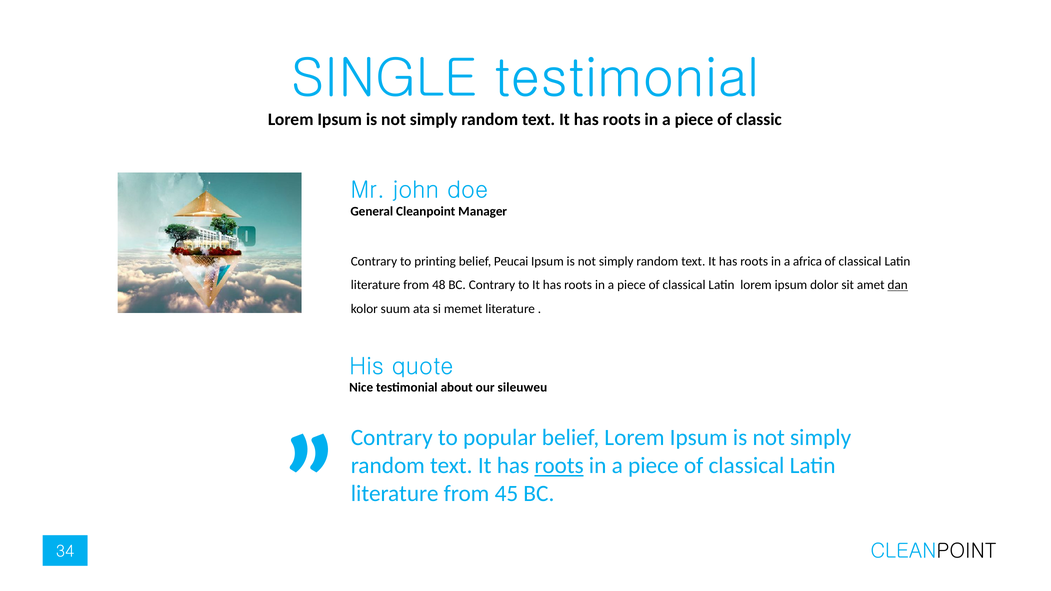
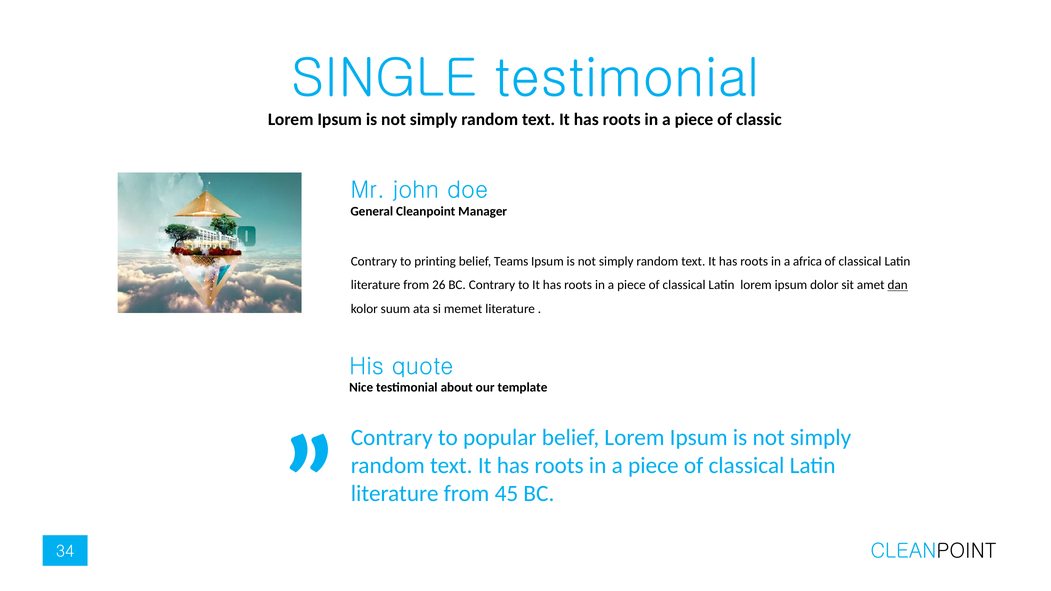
Peucai: Peucai -> Teams (511, 261)
48: 48 -> 26 (439, 285)
sileuweu: sileuweu -> template (522, 388)
roots underline: present -> none (559, 466)
